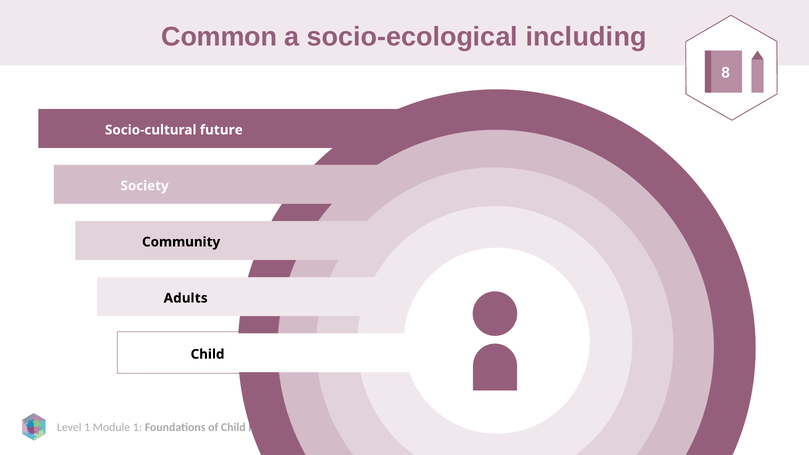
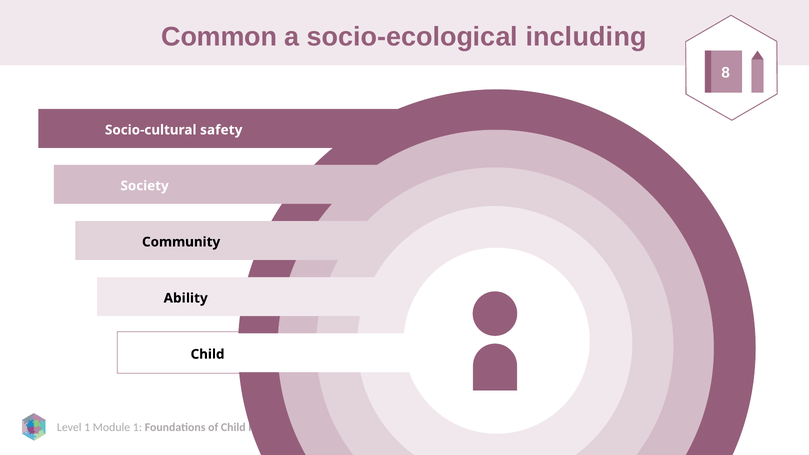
future: future -> safety (221, 130)
Adults: Adults -> Ability (186, 298)
